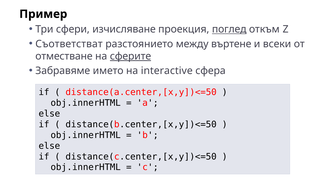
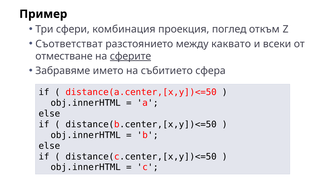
изчисляване: изчисляване -> комбинация (124, 29)
поглед underline: present -> none (229, 29)
въртене: въртене -> каквато (231, 44)
interactive: interactive -> събитието (167, 71)
